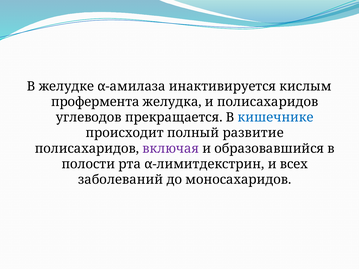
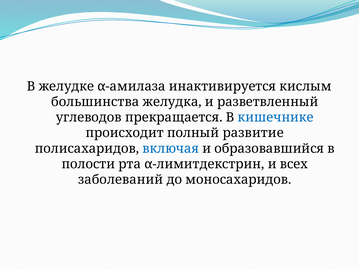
профермента: профермента -> большинства (95, 102)
и полисахаридов: полисахаридов -> разветвленный (268, 102)
включая colour: purple -> blue (171, 149)
